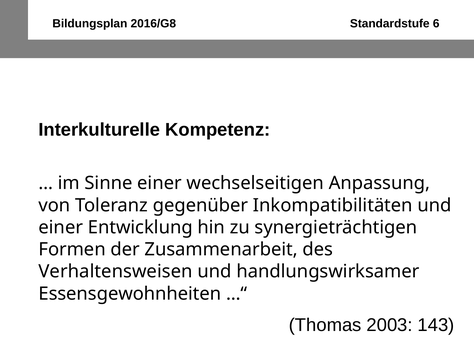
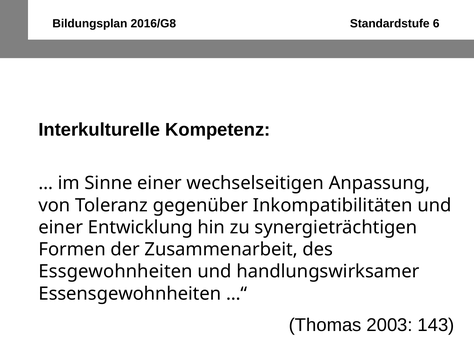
Verhaltensweisen: Verhaltensweisen -> Essgewohnheiten (116, 272)
